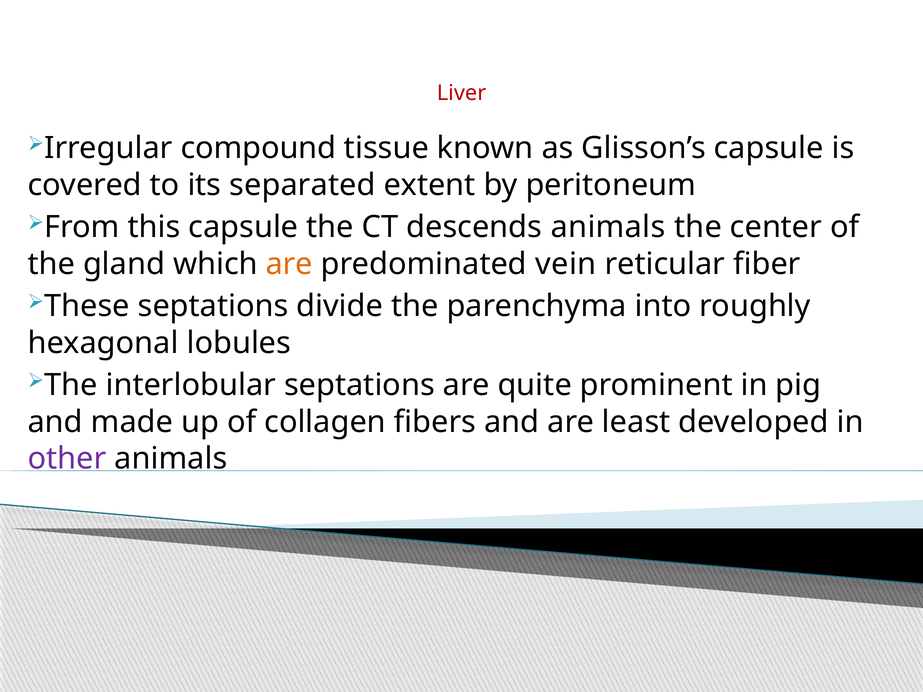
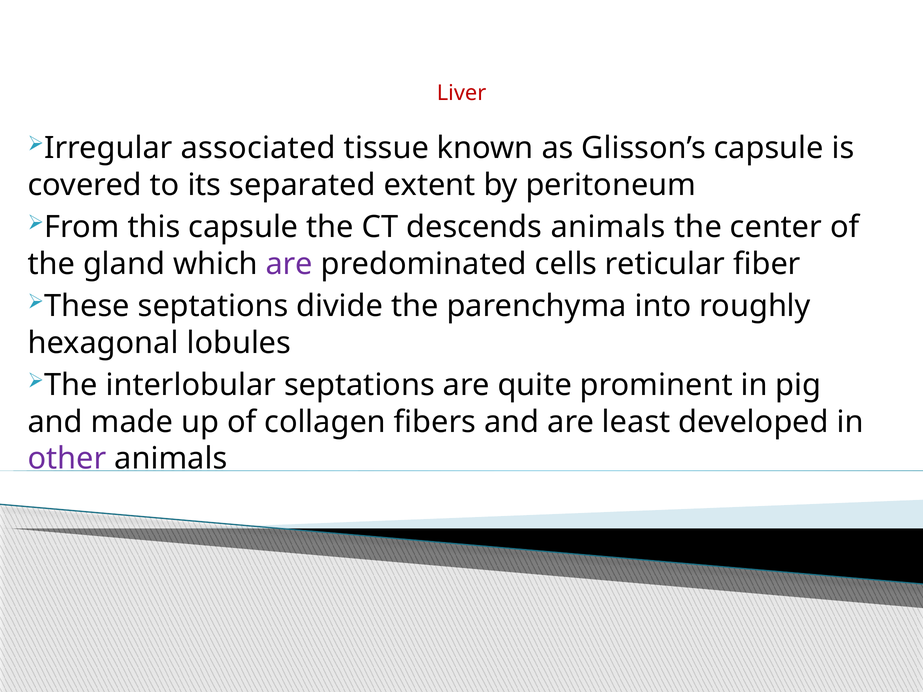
compound: compound -> associated (258, 148)
are colour: orange -> purple (289, 264)
vein: vein -> cells (566, 264)
